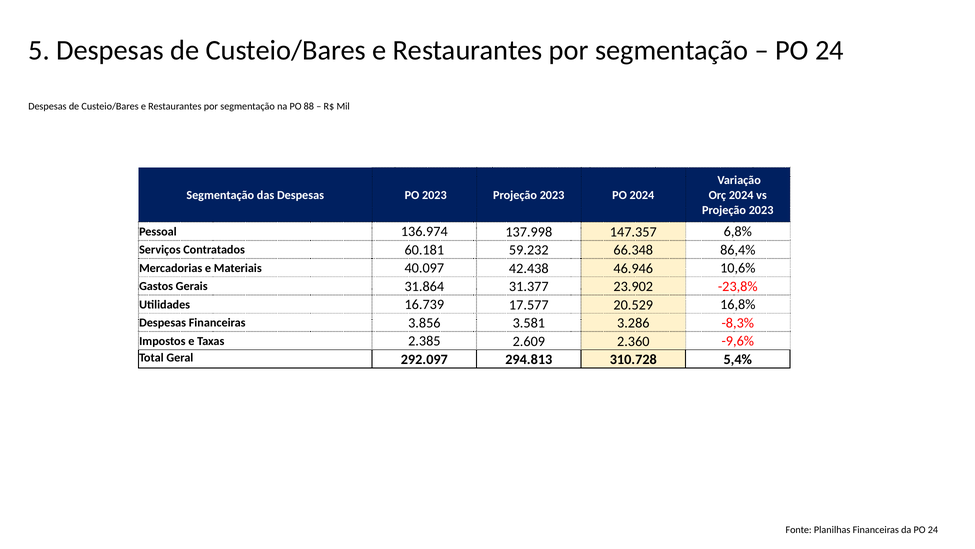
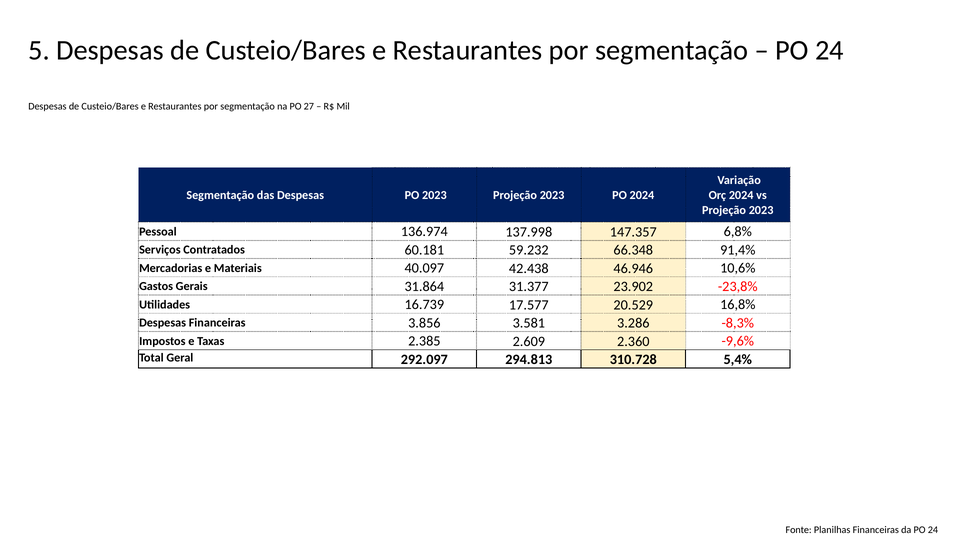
88: 88 -> 27 (309, 106)
86,4%: 86,4% -> 91,4% (738, 250)
